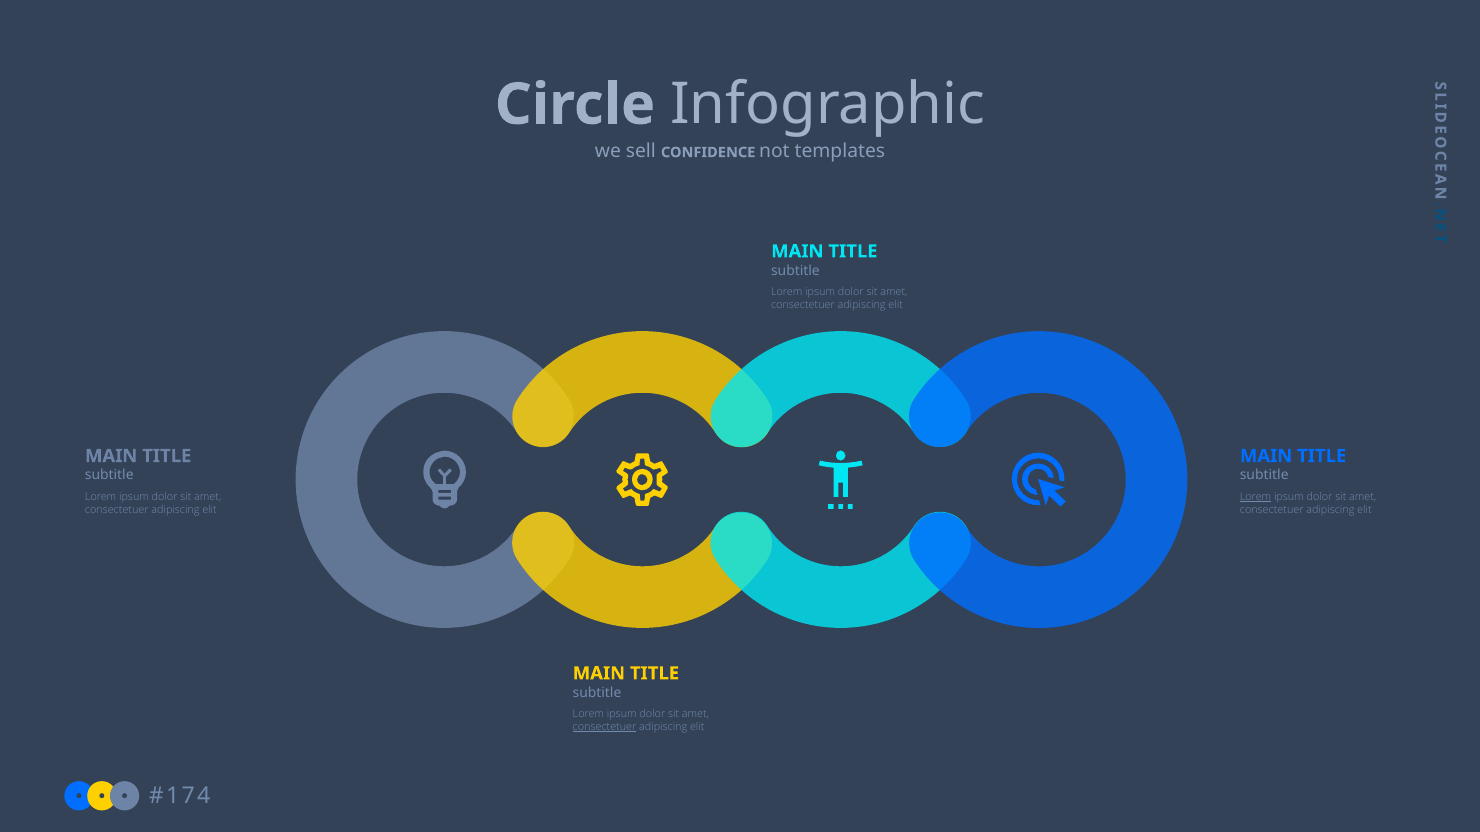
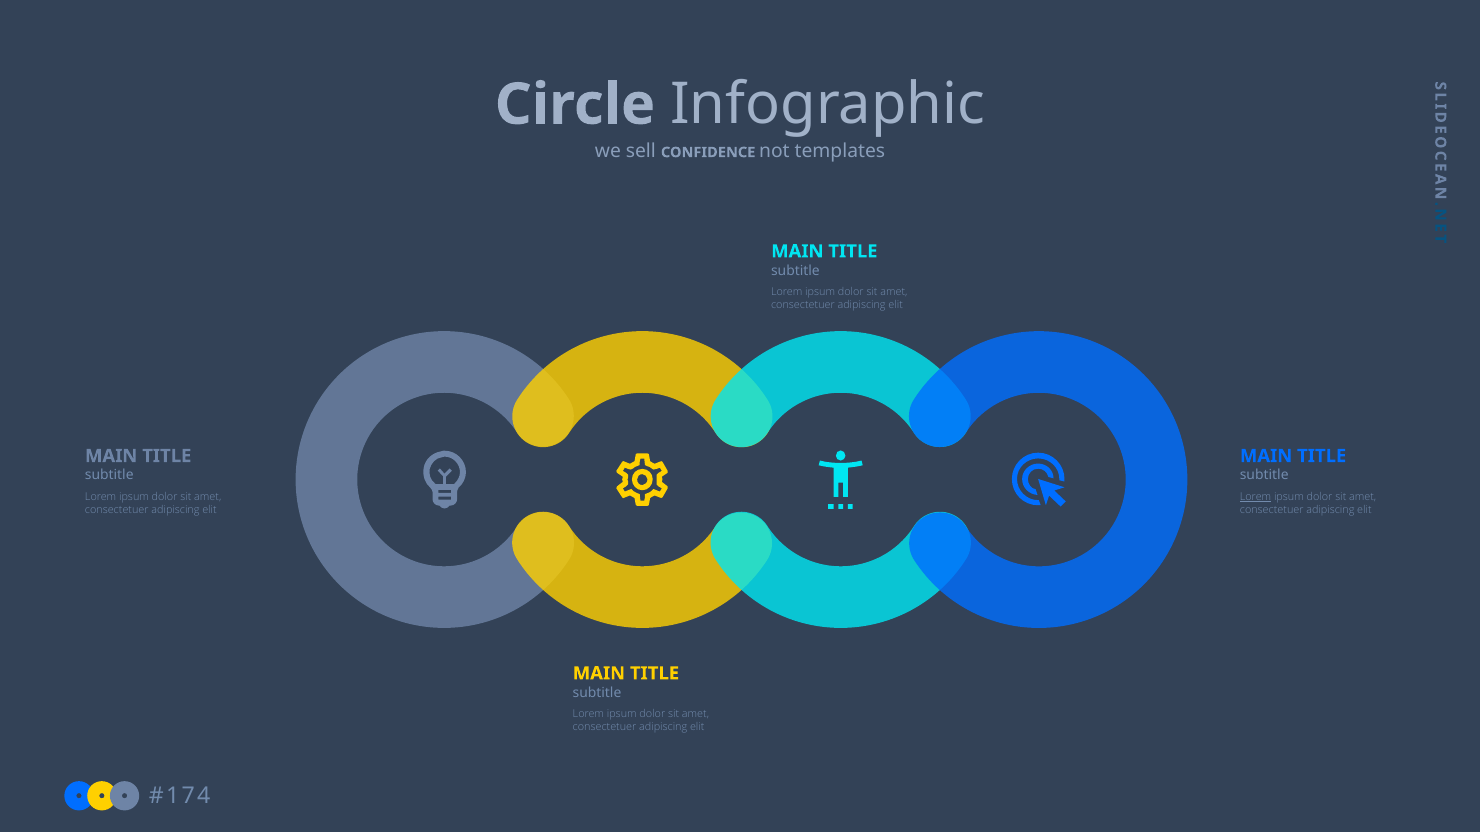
consectetuer underline: present -> none (605, 727)
